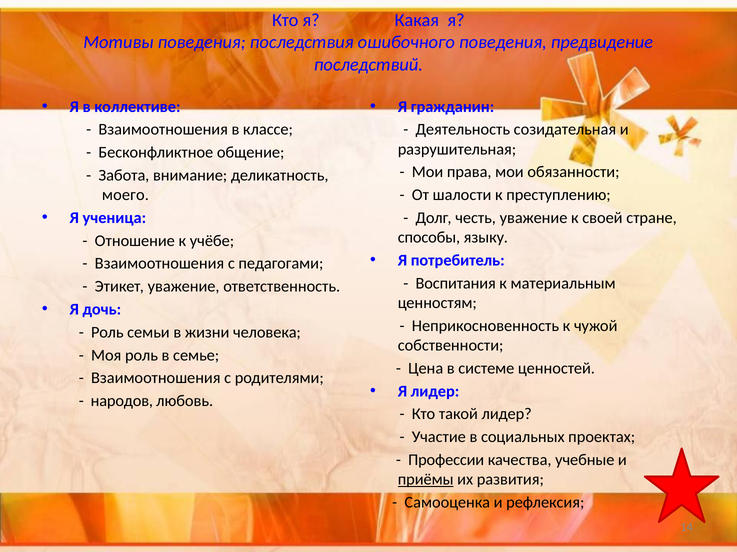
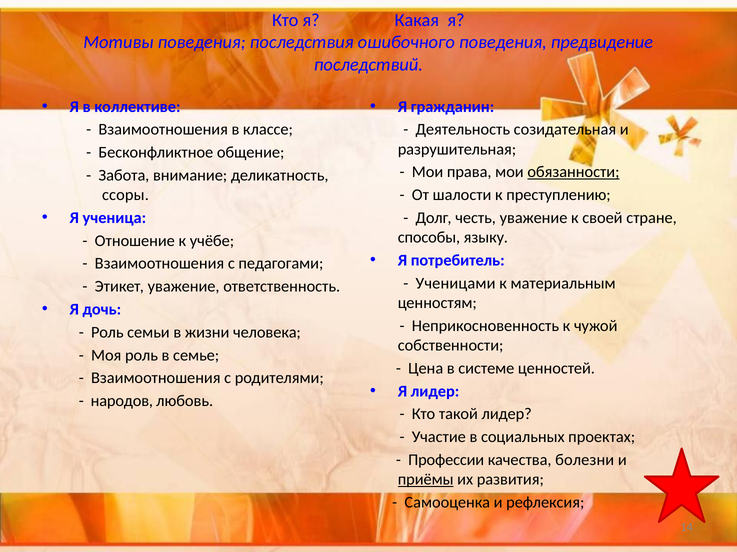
обязанности underline: none -> present (573, 172)
моего: моего -> ссоры (125, 195)
Воспитания: Воспитания -> Ученицами (456, 284)
учебные: учебные -> болезни (585, 460)
